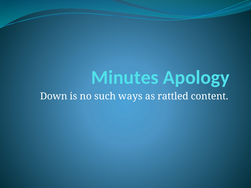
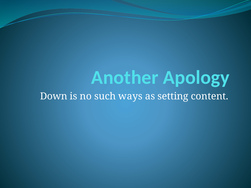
Minutes: Minutes -> Another (125, 77)
rattled: rattled -> setting (173, 96)
